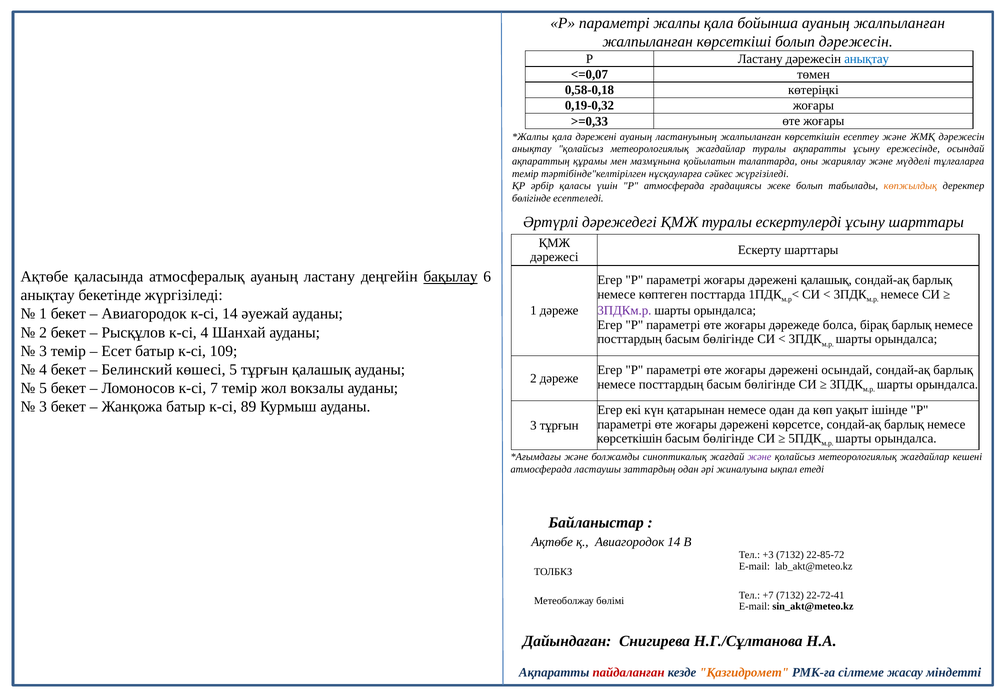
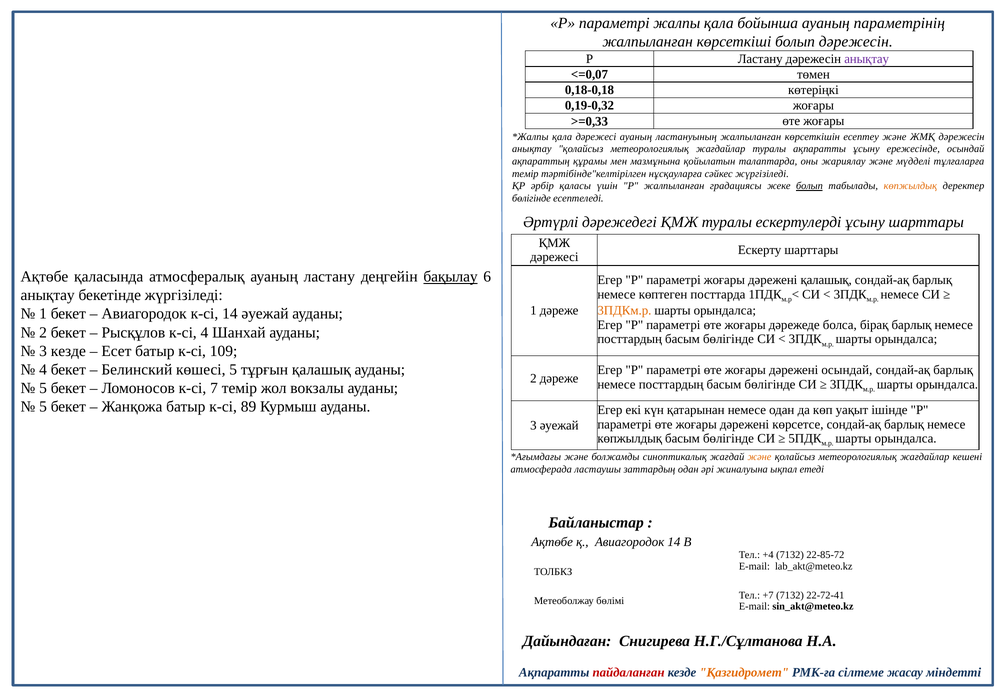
ауаның жалпыланған: жалпыланған -> параметрінің (899, 23)
анықтау colour: blue -> purple (867, 59)
0,58-0,18: 0,58-0,18 -> 0,18-0,18 (589, 90)
қала дәрежені: дәрежені -> дәрежесі (596, 137)
Р атмосферада: атмосферада -> жалпыланған (674, 186)
болып underline: none -> present (809, 186)
3ПДКм.р colour: purple -> orange (624, 310)
3 темір: темір -> кезде (68, 351)
3: 3 -> 5 (43, 406)
3 тұрғын: тұрғын -> әуежай (559, 425)
көрсеткішін: көрсеткішін -> көпжылдық (630, 438)
және colour: purple -> orange (759, 457)
+3: +3 -> +4 (768, 554)
